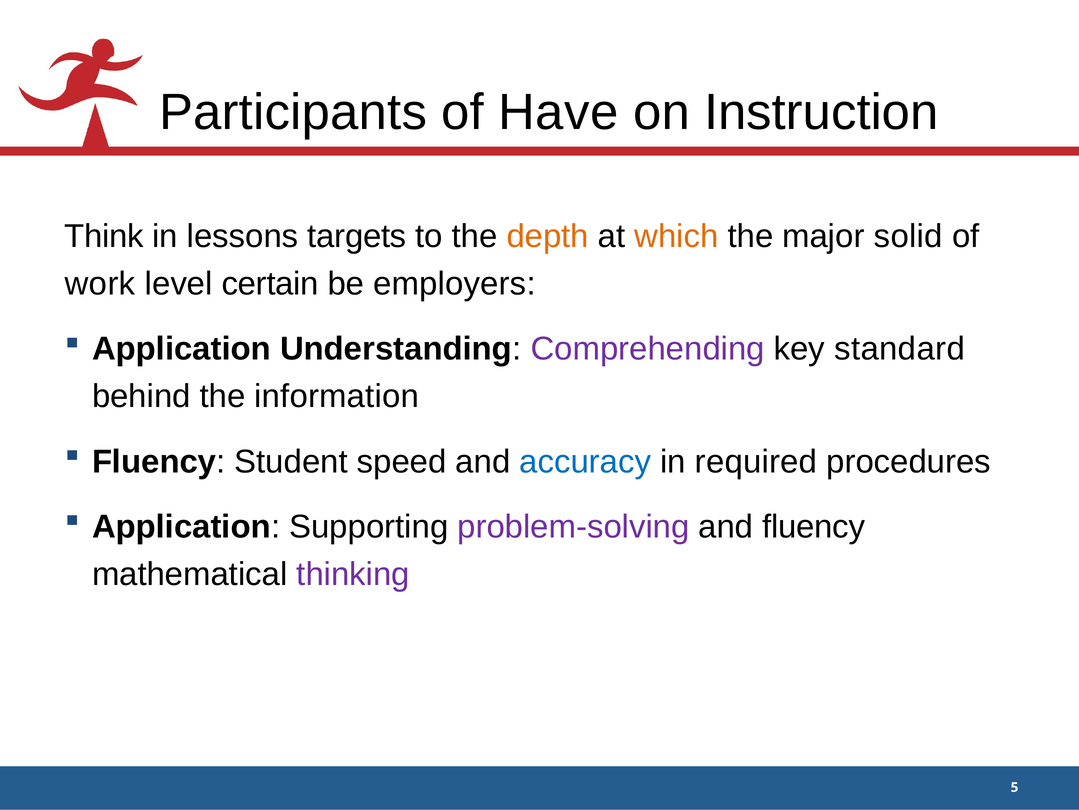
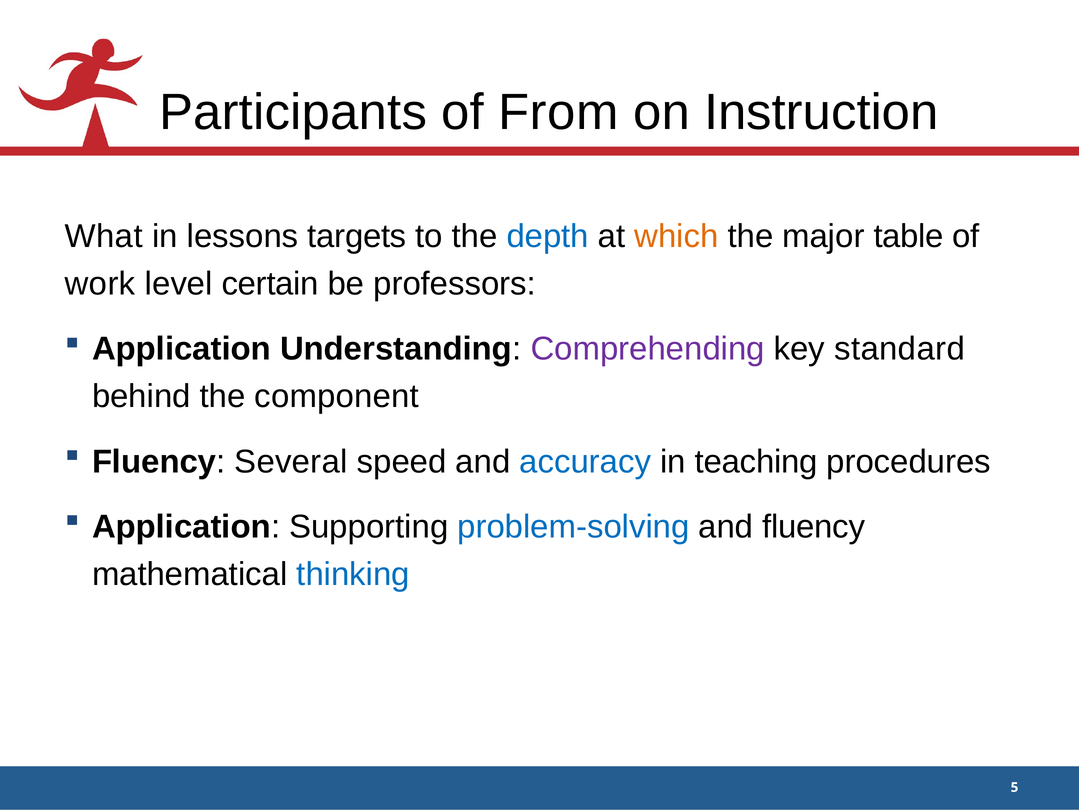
Have: Have -> From (558, 112)
Think: Think -> What (104, 236)
depth colour: orange -> blue (548, 236)
solid: solid -> table (909, 236)
employers: employers -> professors (455, 284)
information: information -> component (337, 396)
Student: Student -> Several (291, 461)
required: required -> teaching (756, 461)
problem-solving colour: purple -> blue (573, 526)
thinking colour: purple -> blue (353, 574)
